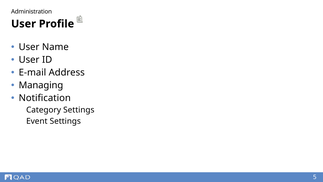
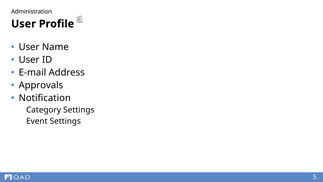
Managing: Managing -> Approvals (41, 85)
